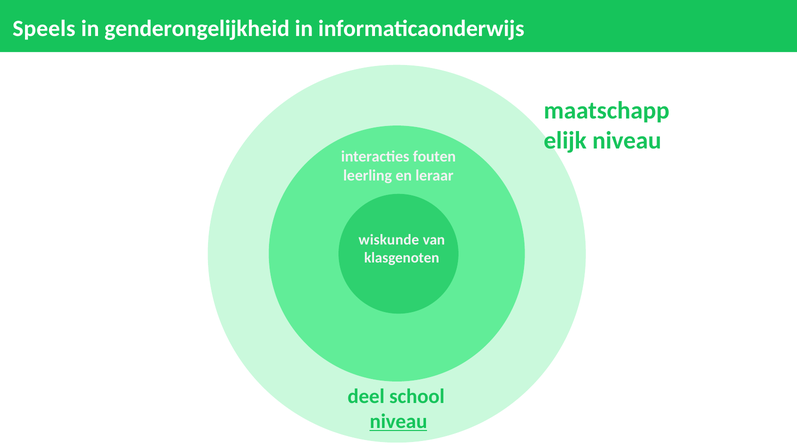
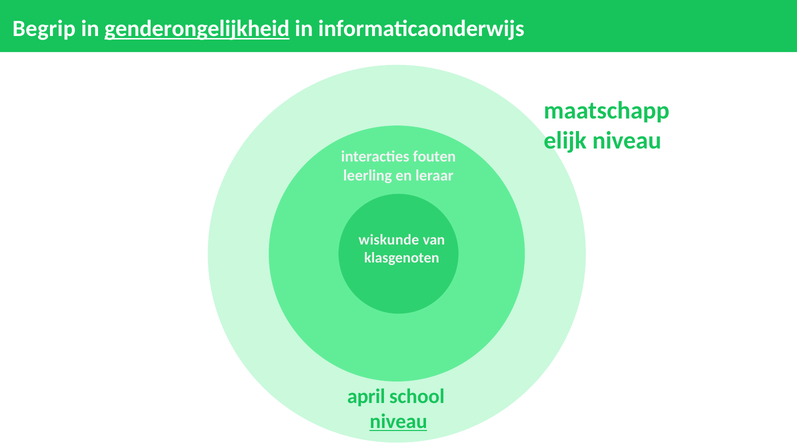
Speels: Speels -> Begrip (44, 29)
genderongelijkheid underline: none -> present (197, 29)
deel: deel -> april (366, 397)
